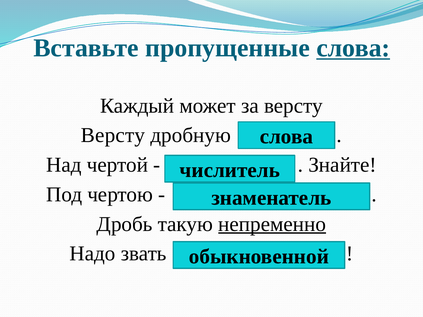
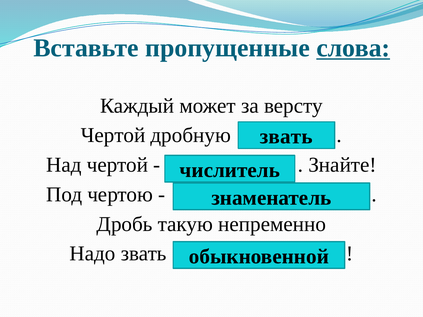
Версту: Версту -> Чертой (113, 135)
слова: слова -> звать (286, 137)
непременно underline: present -> none (272, 224)
